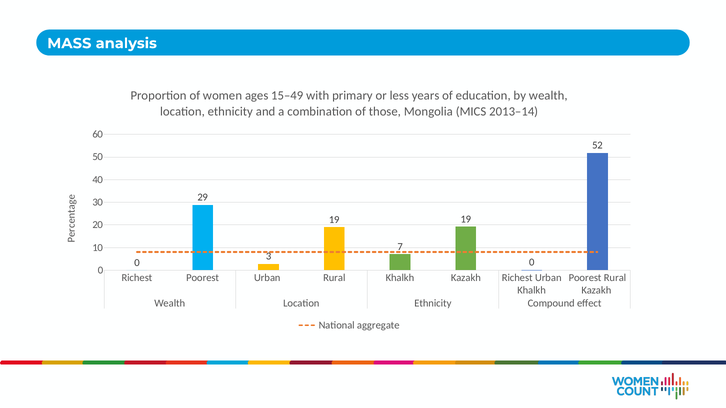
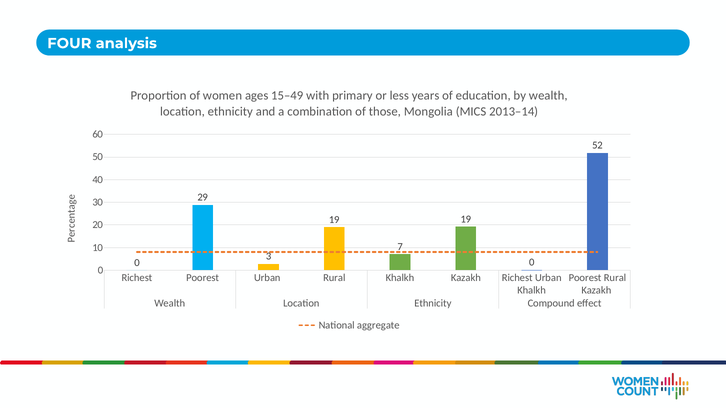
MASS: MASS -> FOUR (69, 43)
